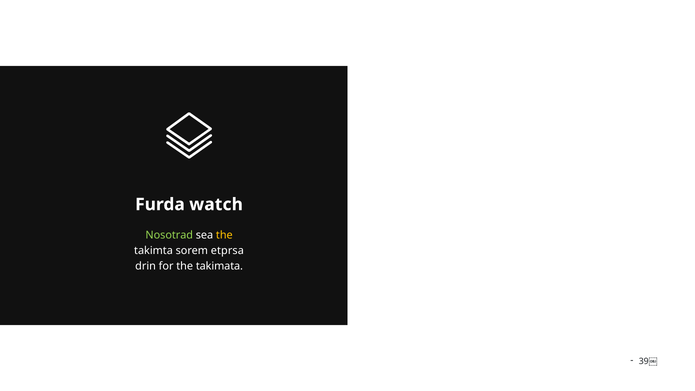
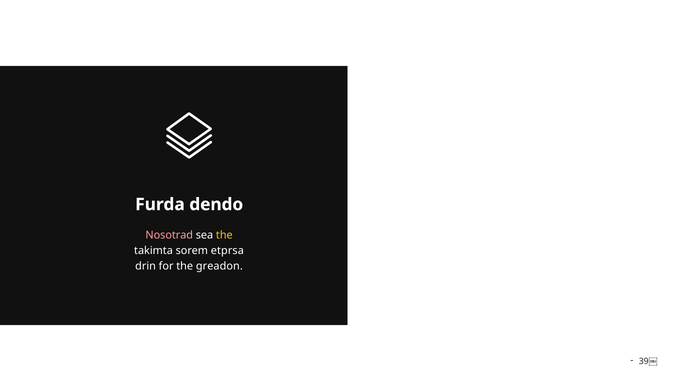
watch: watch -> dendo (216, 204)
Nosotrad colour: light green -> pink (169, 235)
takimata: takimata -> greadon (219, 266)
